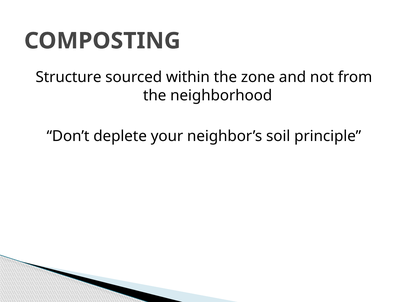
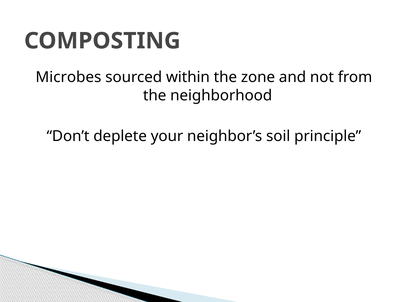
Structure: Structure -> Microbes (68, 77)
